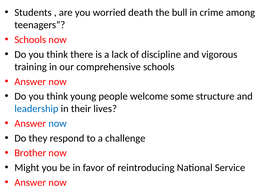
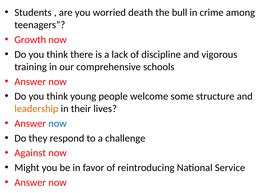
Schools: Schools -> Growth (30, 40)
leadership colour: blue -> orange (36, 109)
Brother: Brother -> Against (30, 153)
